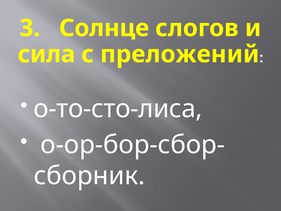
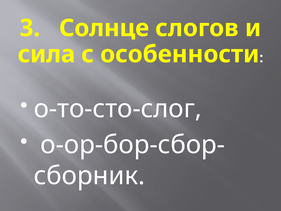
преложений: преложений -> особенности (180, 54)
о-то-сто-лиса: о-то-сто-лиса -> о-то-сто-слог (118, 109)
